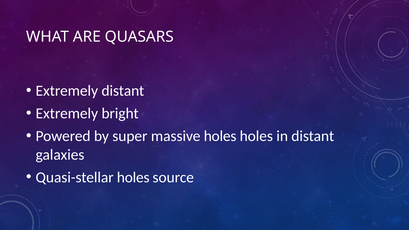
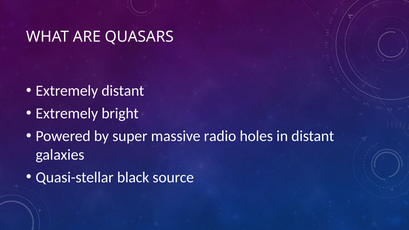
massive holes: holes -> radio (220, 136)
Quasi-stellar holes: holes -> black (133, 177)
